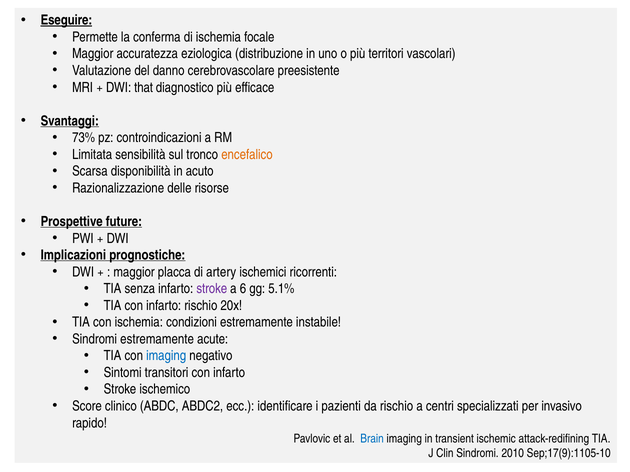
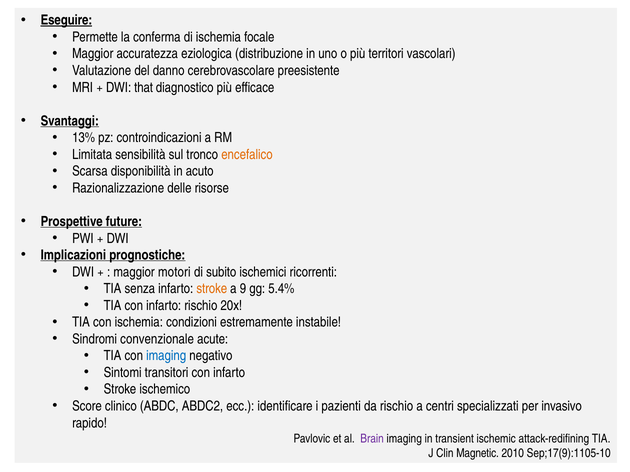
73%: 73% -> 13% (84, 138)
placca: placca -> motori (174, 272)
artery: artery -> subito (221, 272)
stroke colour: purple -> orange (212, 289)
6: 6 -> 9 (243, 289)
5.1%: 5.1% -> 5.4% (281, 289)
Sindromi estremamente: estremamente -> convenzionale (157, 339)
Brain colour: blue -> purple (372, 439)
Clin Sindromi: Sindromi -> Magnetic (478, 454)
